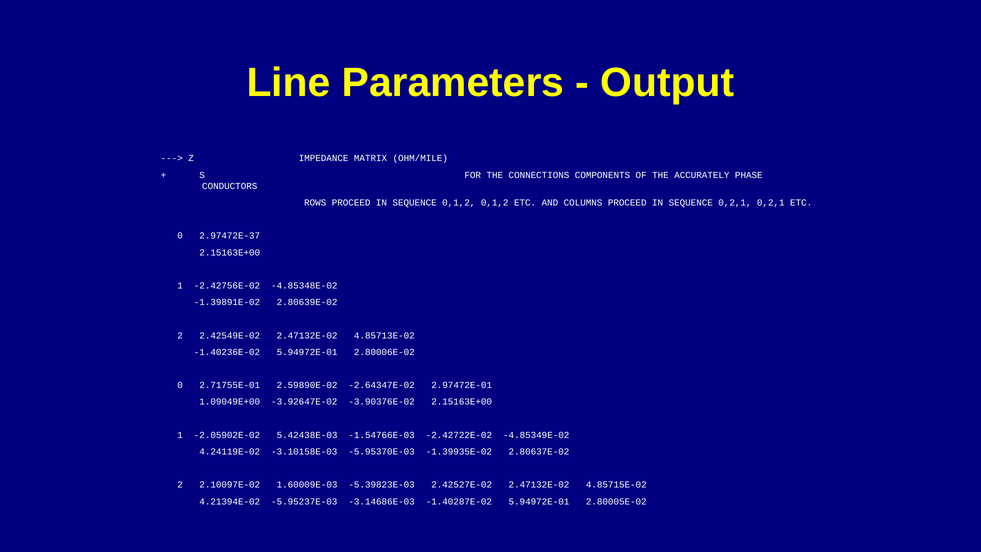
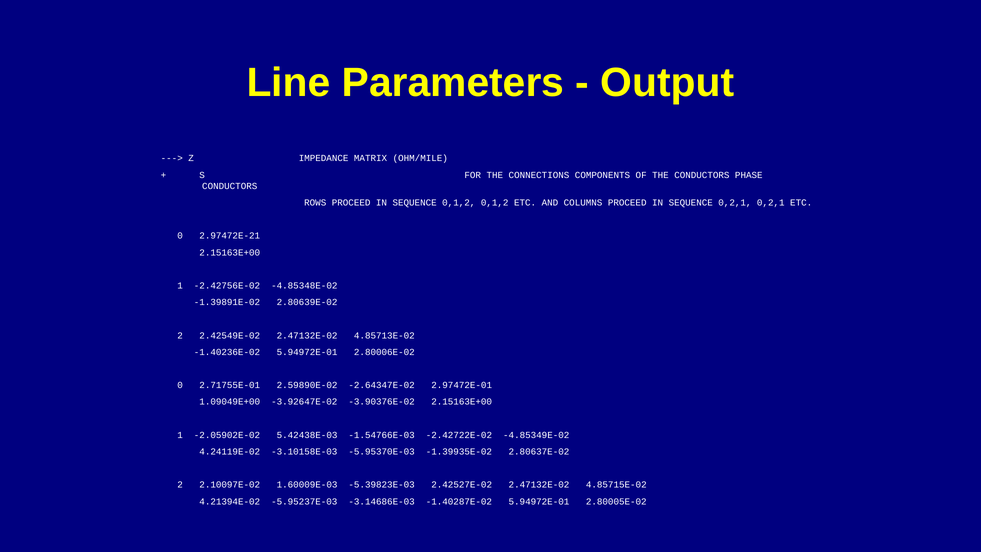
THE ACCURATELY: ACCURATELY -> CONDUCTORS (702, 175)
2.97472E-37: 2.97472E-37 -> 2.97472E-21 (230, 236)
